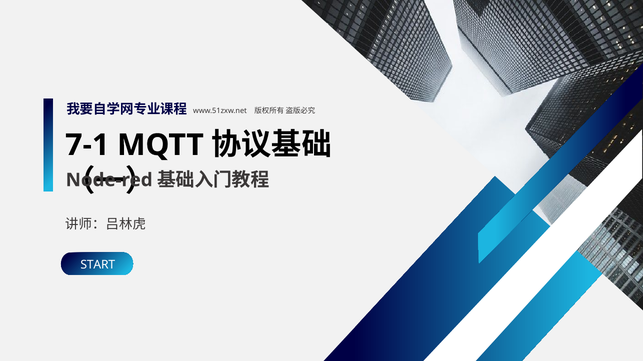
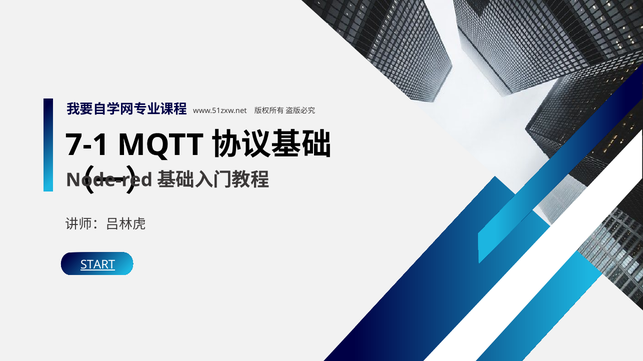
START underline: none -> present (98, 265)
